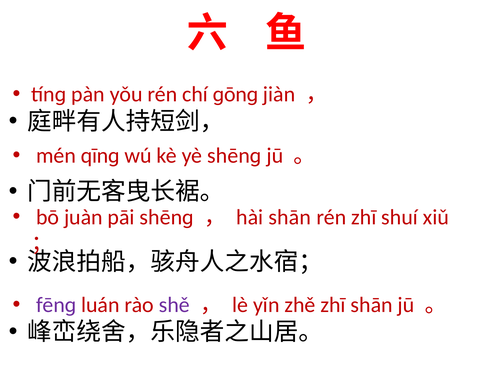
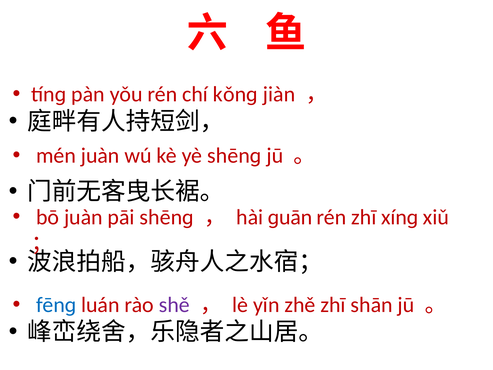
ɡōnɡ: ɡōnɡ -> kǒnɡ (235, 94)
mén qīnɡ: qīnɡ -> juàn (100, 156)
hài shān: shān -> ɡuān (290, 217)
shuí: shuí -> xínɡ (400, 217)
fēnɡ colour: purple -> blue (56, 305)
